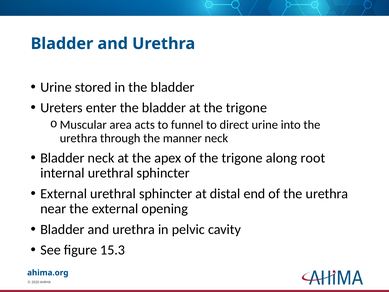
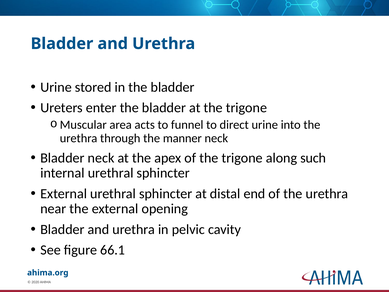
root: root -> such (313, 158)
15.3: 15.3 -> 66.1 (113, 250)
